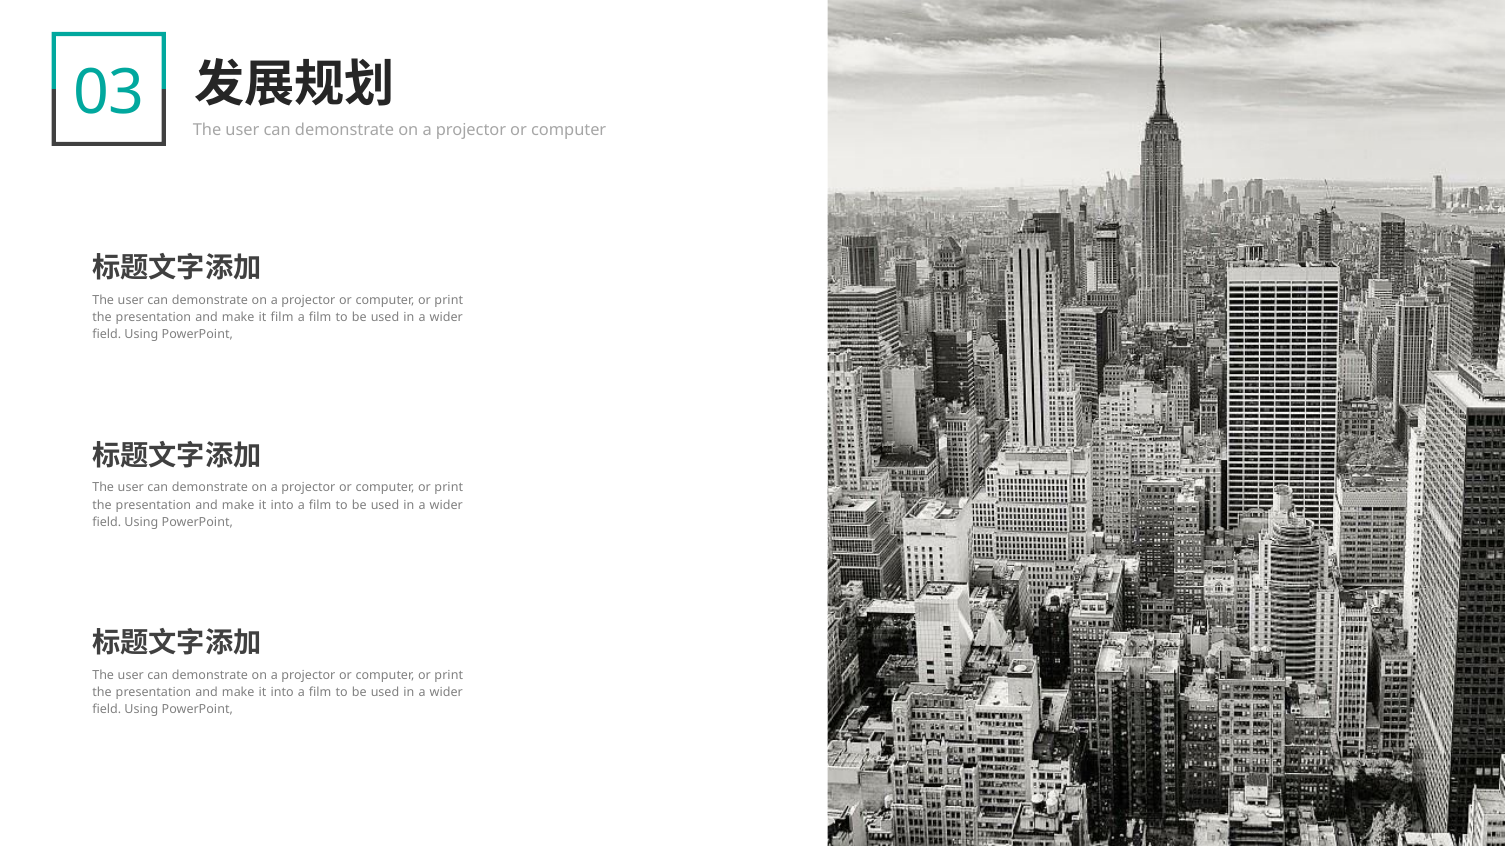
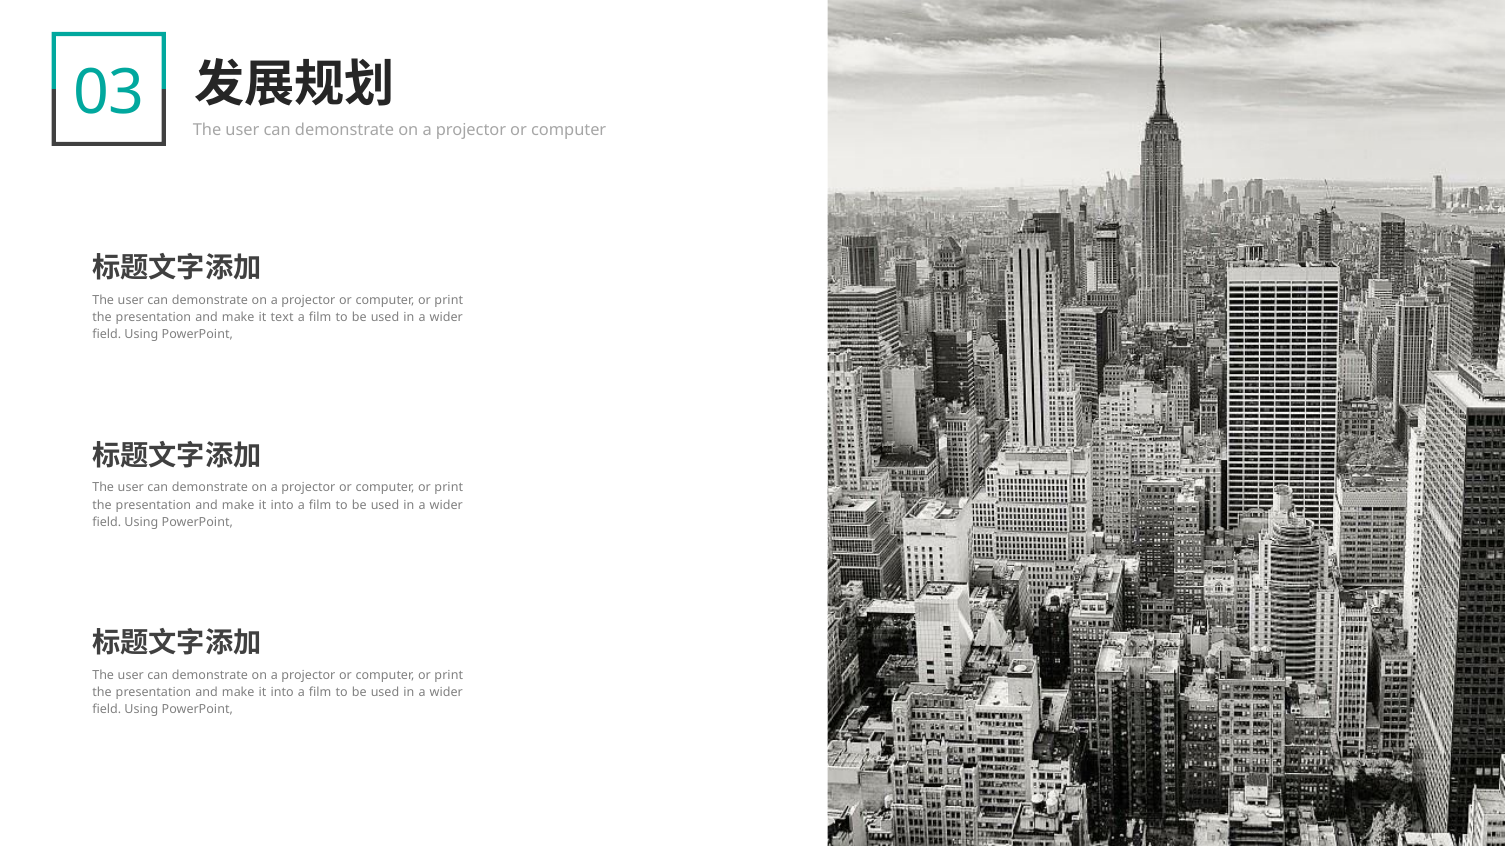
it film: film -> text (282, 317)
